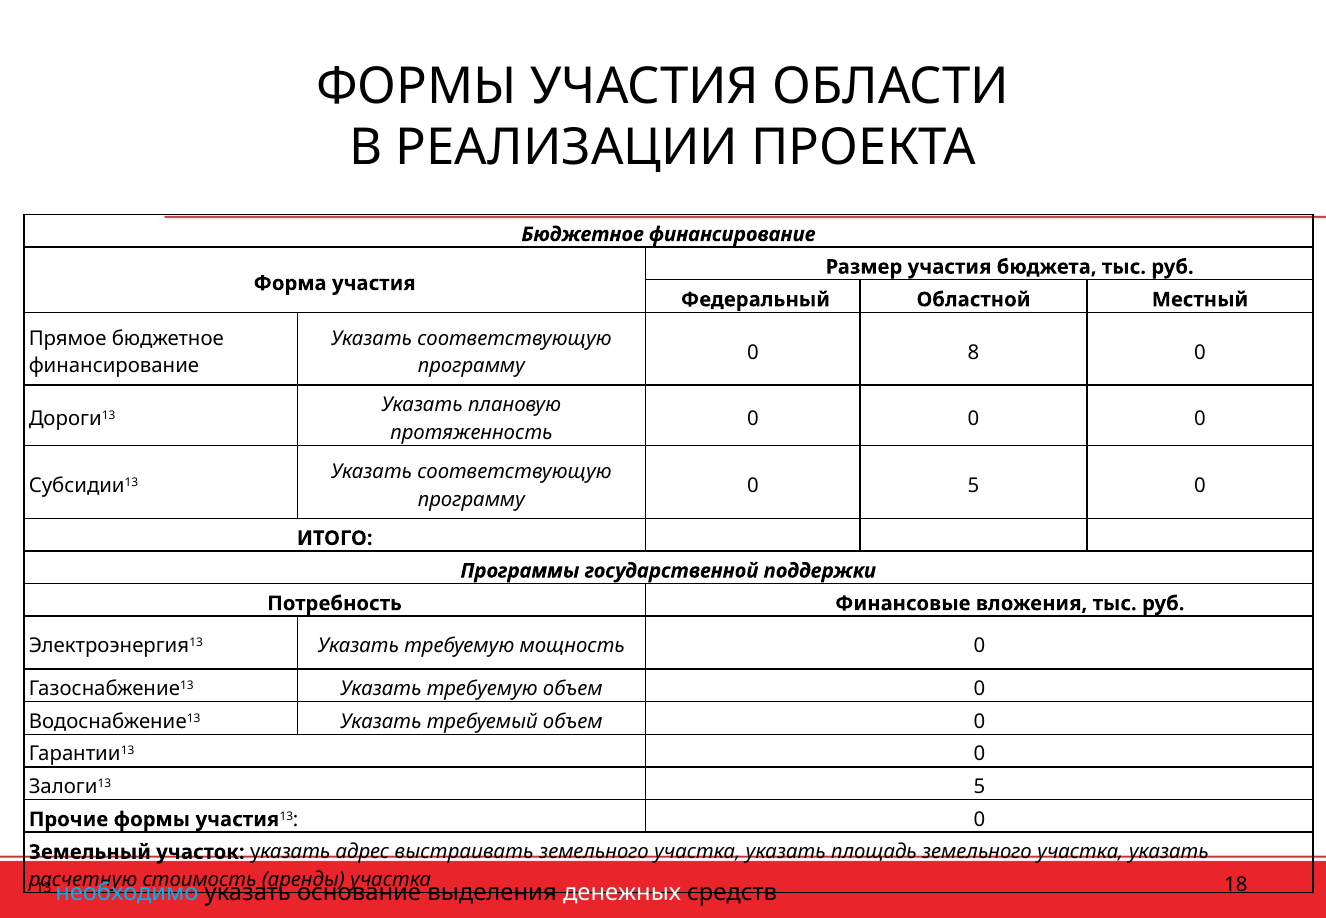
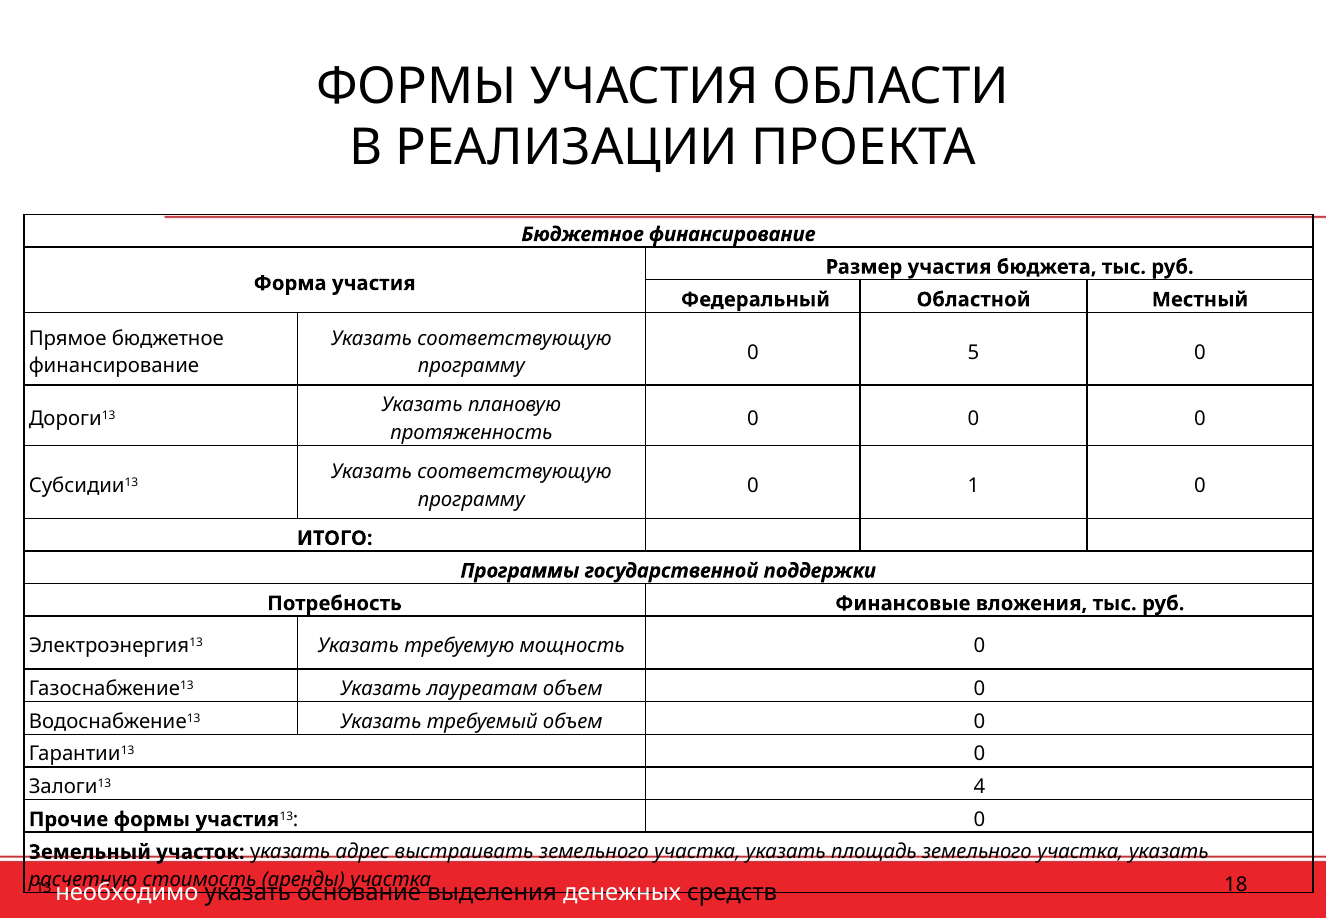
8: 8 -> 5 (974, 352)
0 5: 5 -> 1 (974, 486)
Газоснабжение13 Указать требуемую: требуемую -> лауреатам (482, 689)
Залоги13 5: 5 -> 4 (979, 787)
необходимо colour: light blue -> white (127, 892)
